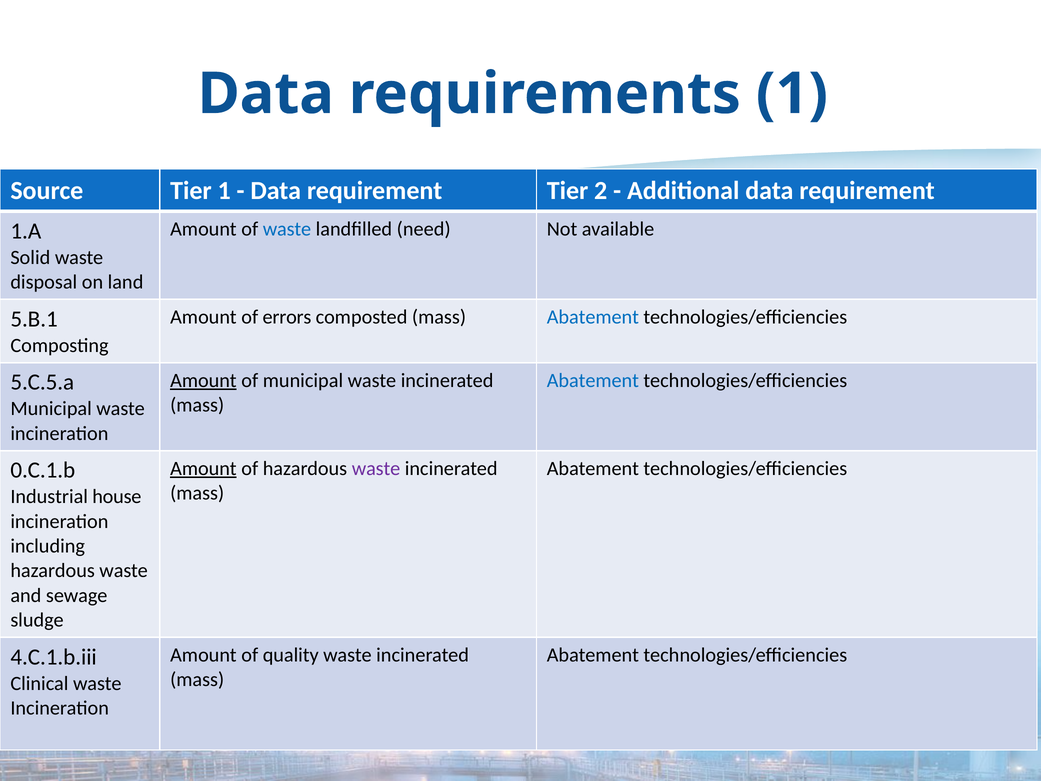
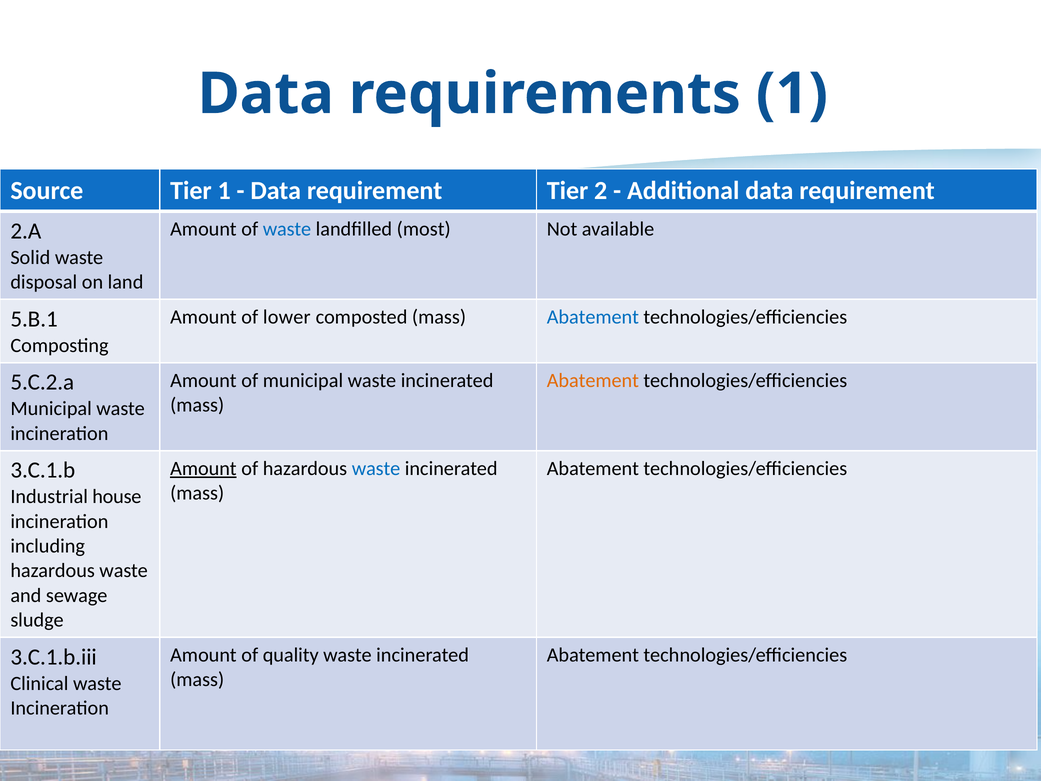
need: need -> most (424, 229)
1.A: 1.A -> 2.A (26, 231)
errors: errors -> lower (287, 317)
Amount underline: present -> none (203, 380)
Abatement colour: blue -> orange (593, 380)
5.C.5.a: 5.C.5.a -> 5.C.2.a (42, 382)
waste colour: purple -> blue (376, 468)
0.C.1.b: 0.C.1.b -> 3.C.1.b (43, 470)
4.C.1.b.iii: 4.C.1.b.iii -> 3.C.1.b.iii (54, 657)
